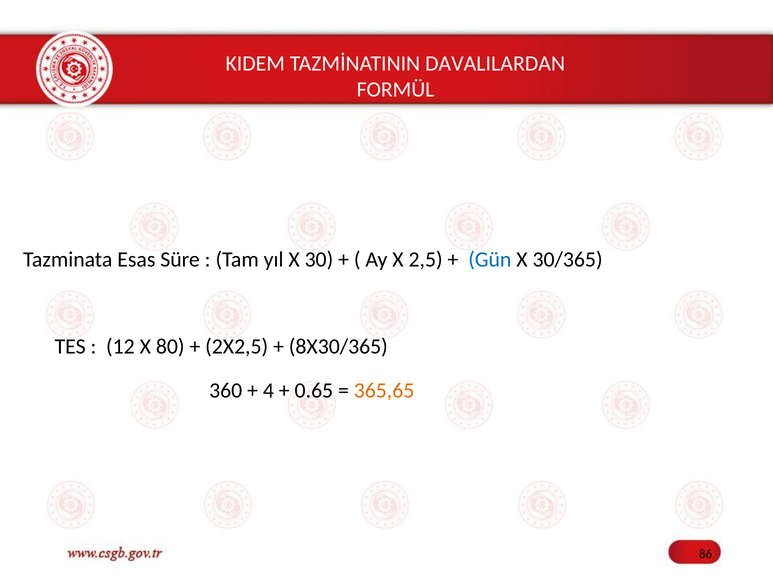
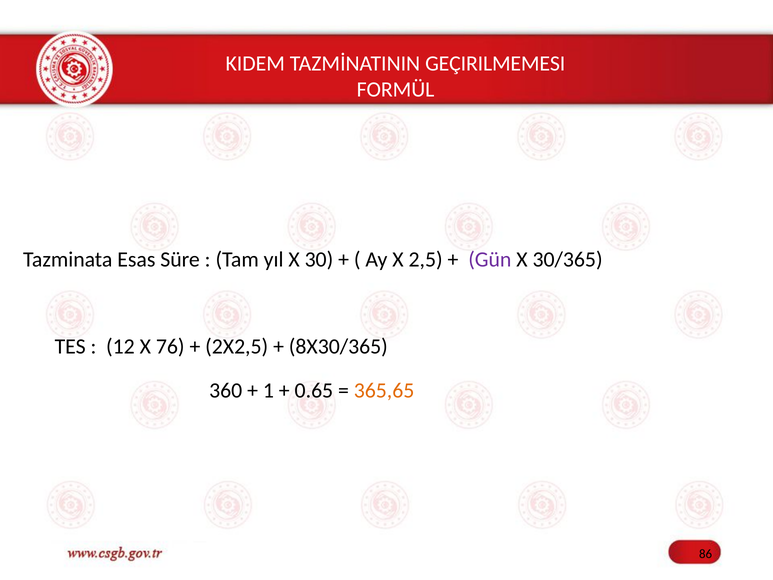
DAVALILARDAN: DAVALILARDAN -> GEÇIRILMEMESI (495, 63)
Gün colour: blue -> purple (490, 260)
80: 80 -> 76 (170, 347)
4: 4 -> 1 (268, 390)
